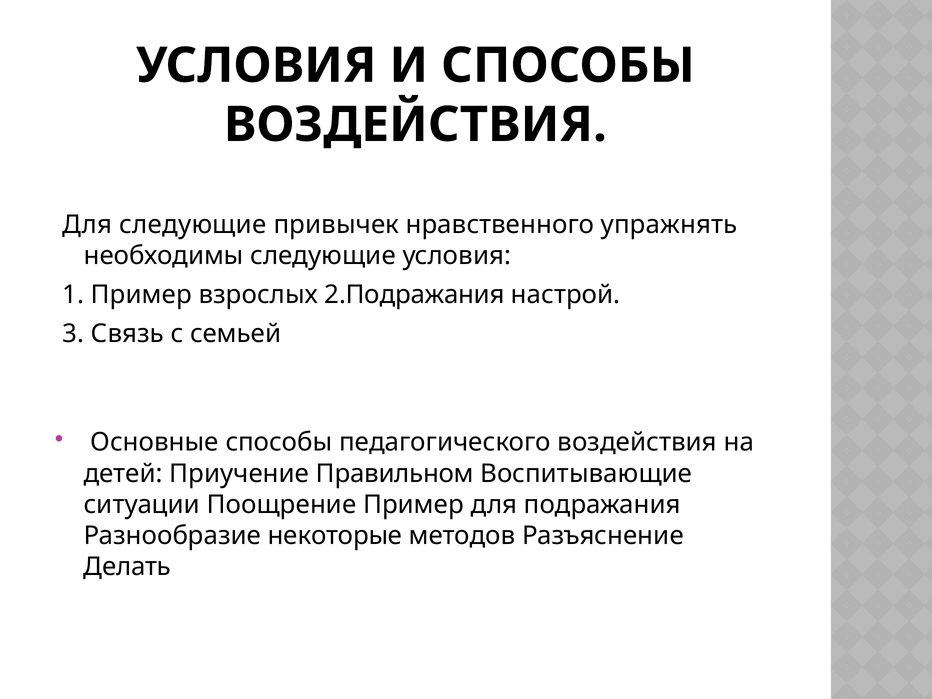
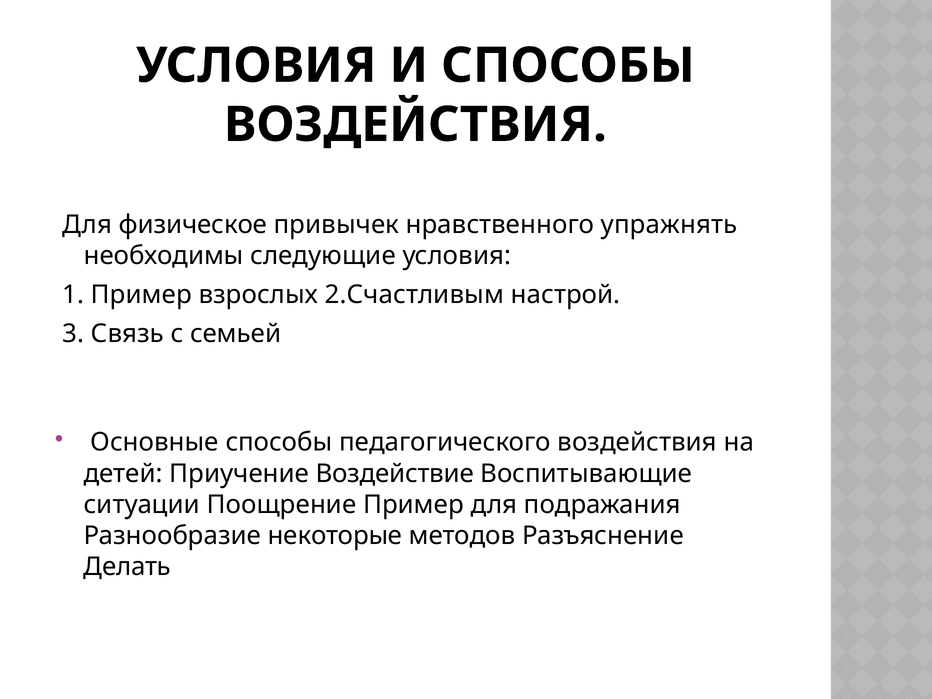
Для следующие: следующие -> физическое (193, 225)
2.Подражания: 2.Подражания -> 2.Счастливым (414, 295)
Правильном: Правильном -> Воздействие (395, 474)
